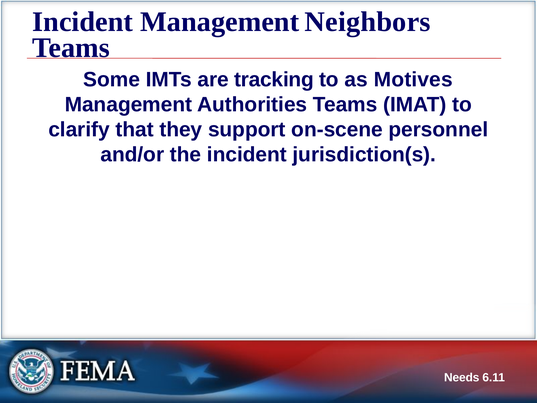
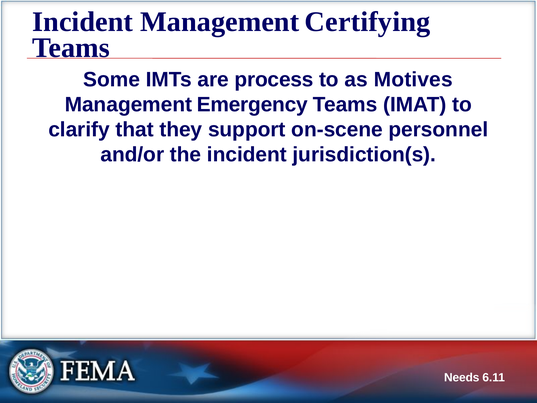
Neighbors: Neighbors -> Certifying (368, 22)
tracking: tracking -> process (274, 79)
Authorities: Authorities -> Emergency (252, 105)
